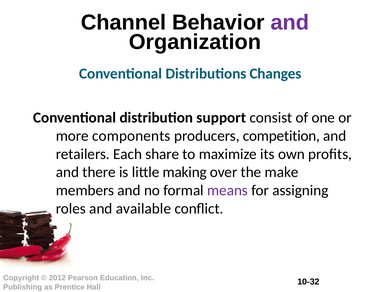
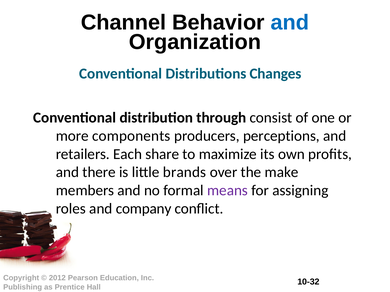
and colour: purple -> blue (290, 23)
support: support -> through (221, 118)
competition: competition -> perceptions (281, 136)
making: making -> brands (185, 172)
available: available -> company (144, 209)
